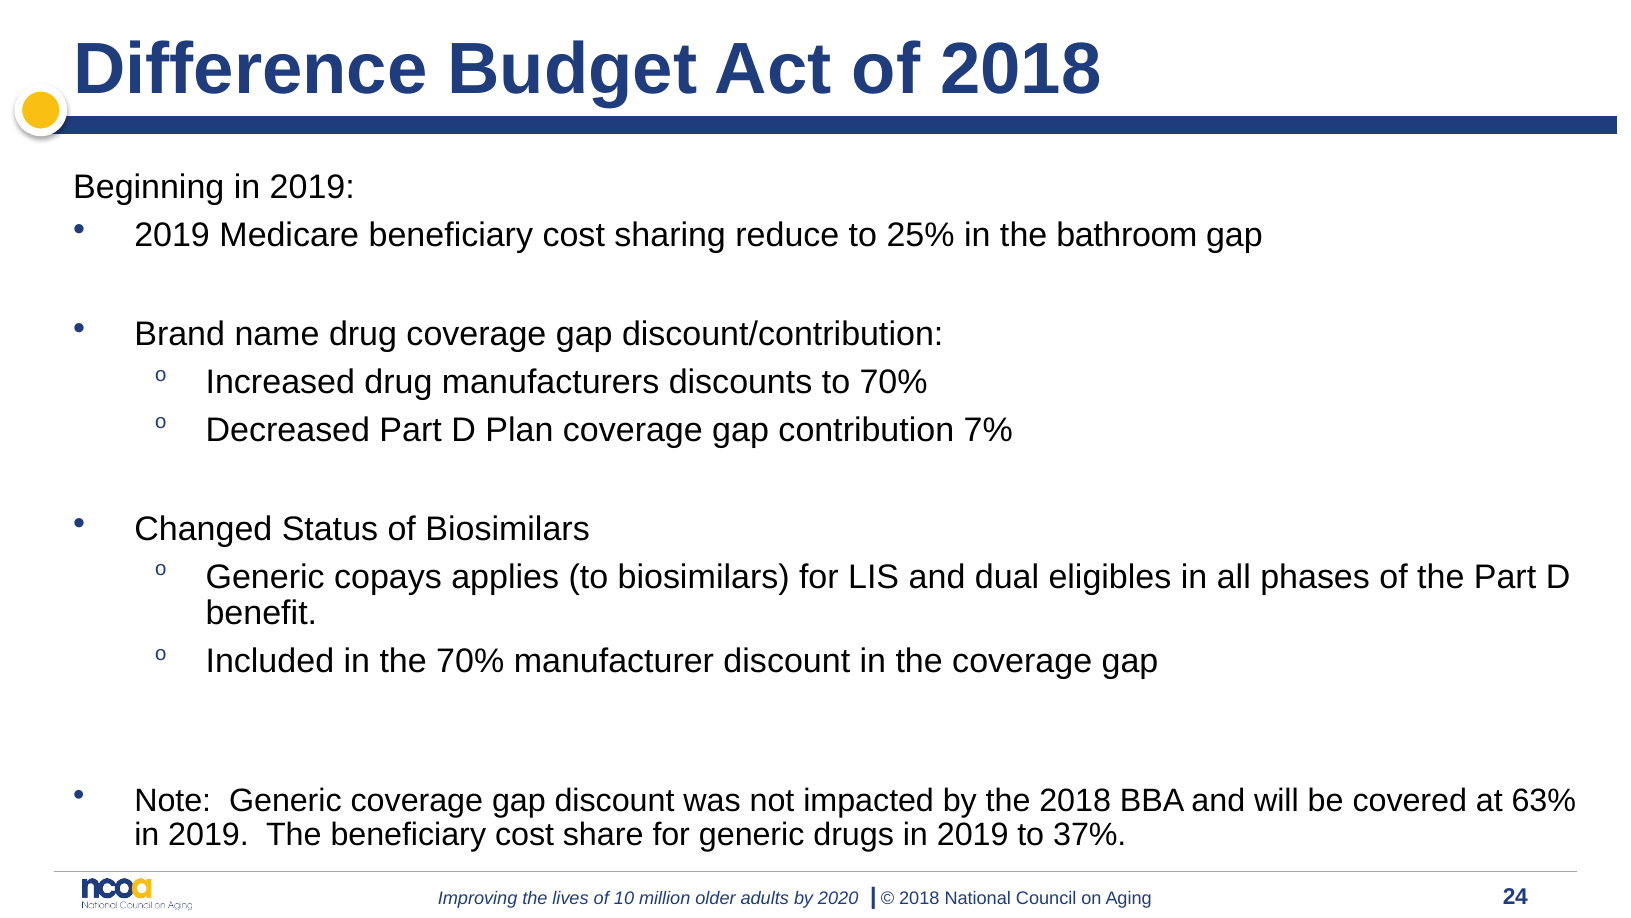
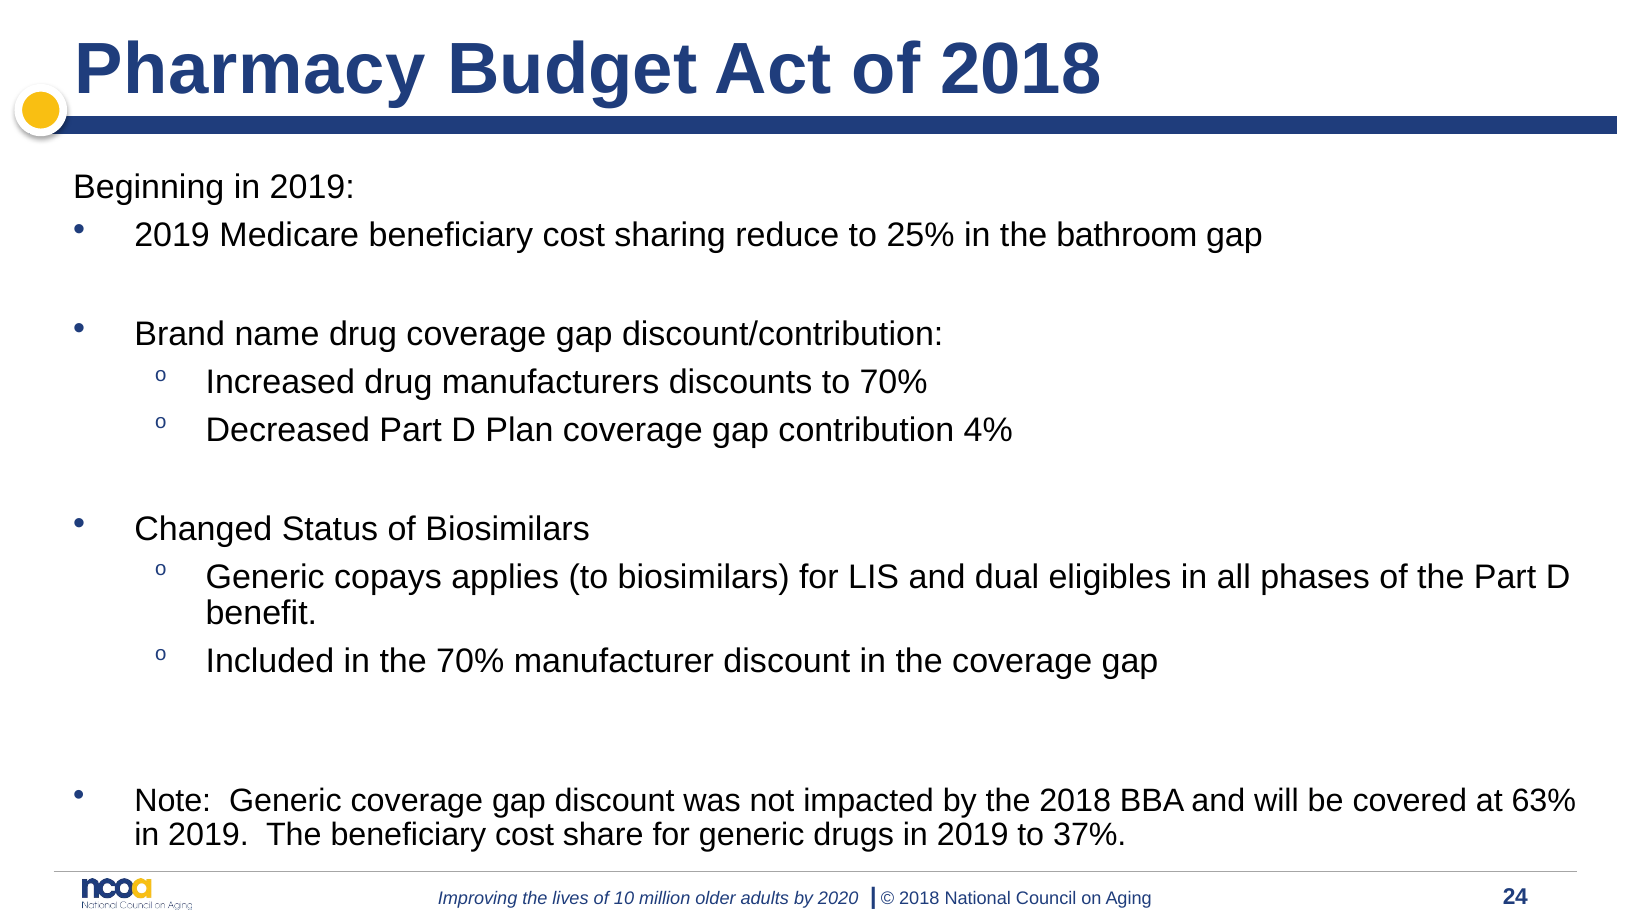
Difference: Difference -> Pharmacy (250, 69)
7%: 7% -> 4% (988, 430)
